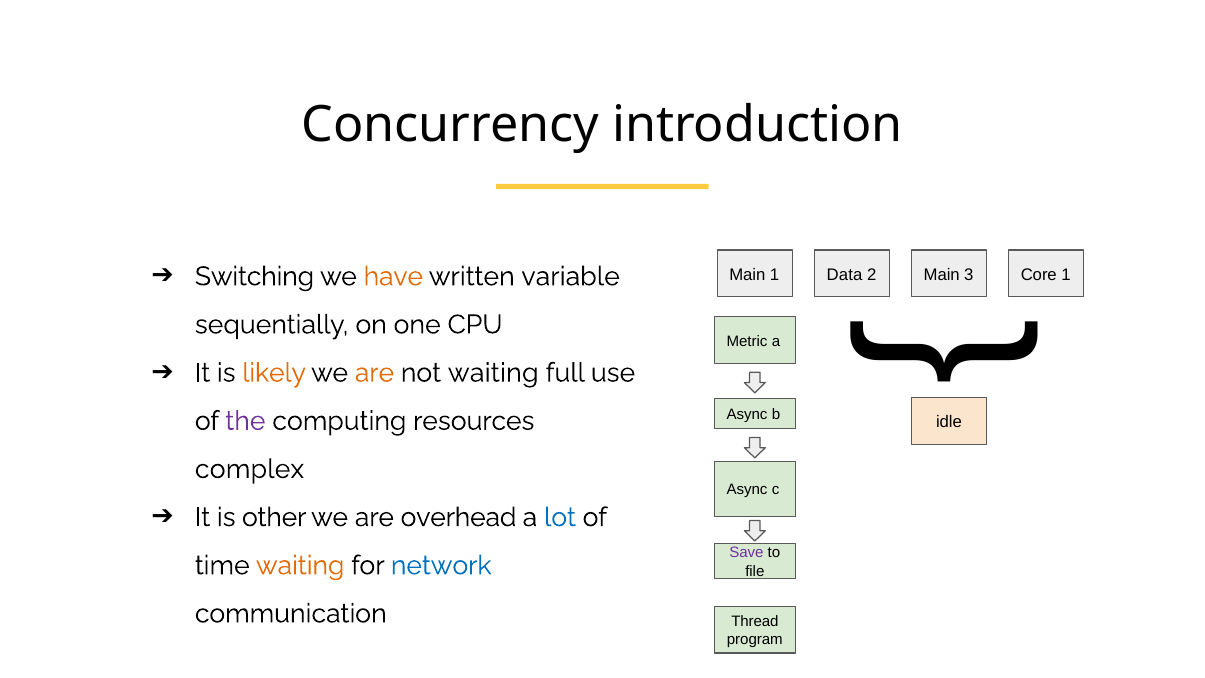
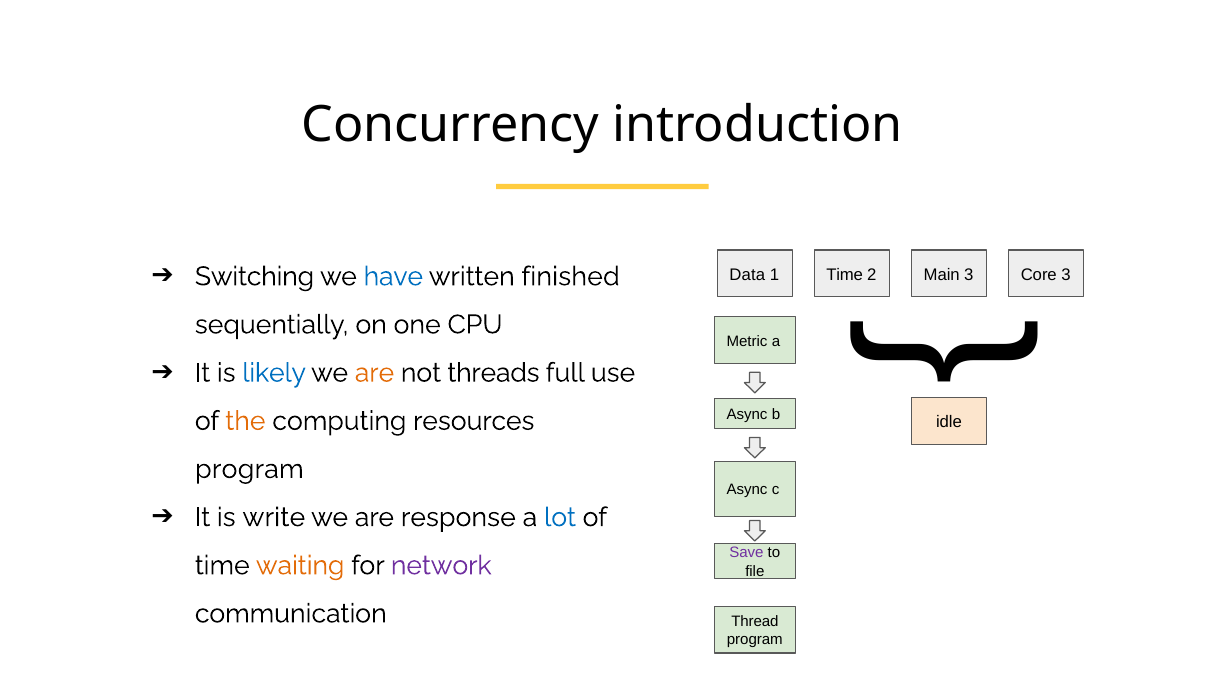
have colour: orange -> blue (393, 276)
variable: variable -> finished (571, 276)
Main: Main -> Data (747, 274)
1 Data: Data -> Time (845, 274)
Core 1: 1 -> 3 (1066, 274)
likely colour: orange -> blue (274, 373)
not waiting: waiting -> threads (493, 373)
the colour: purple -> orange (245, 421)
complex: complex -> program (249, 469)
other: other -> write (274, 517)
overhead: overhead -> response (458, 517)
network colour: blue -> purple (441, 565)
